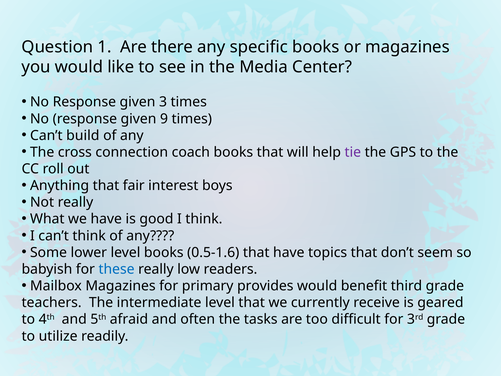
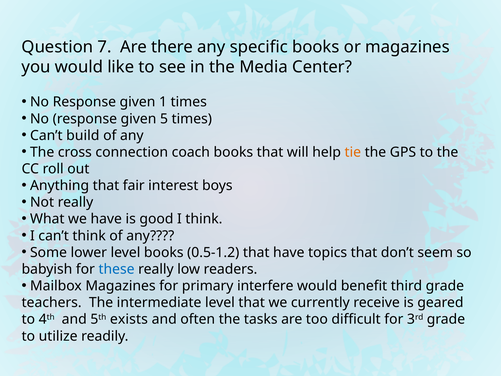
1: 1 -> 7 (104, 47)
3: 3 -> 1 (163, 102)
9: 9 -> 5 (164, 119)
tie colour: purple -> orange (353, 152)
0.5-1.6: 0.5-1.6 -> 0.5-1.2 (213, 252)
provides: provides -> interfere (265, 286)
afraid: afraid -> exists (129, 319)
